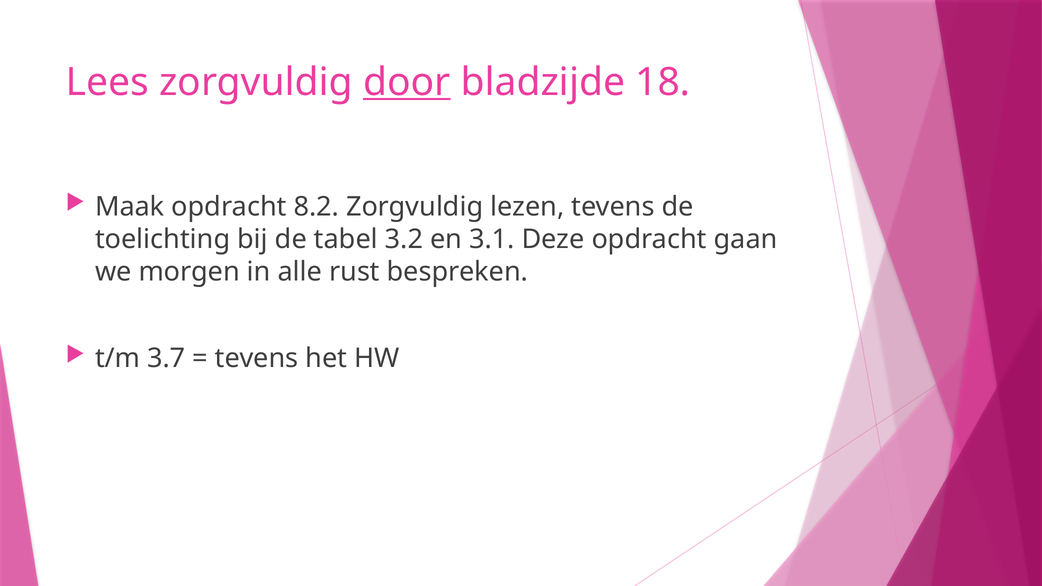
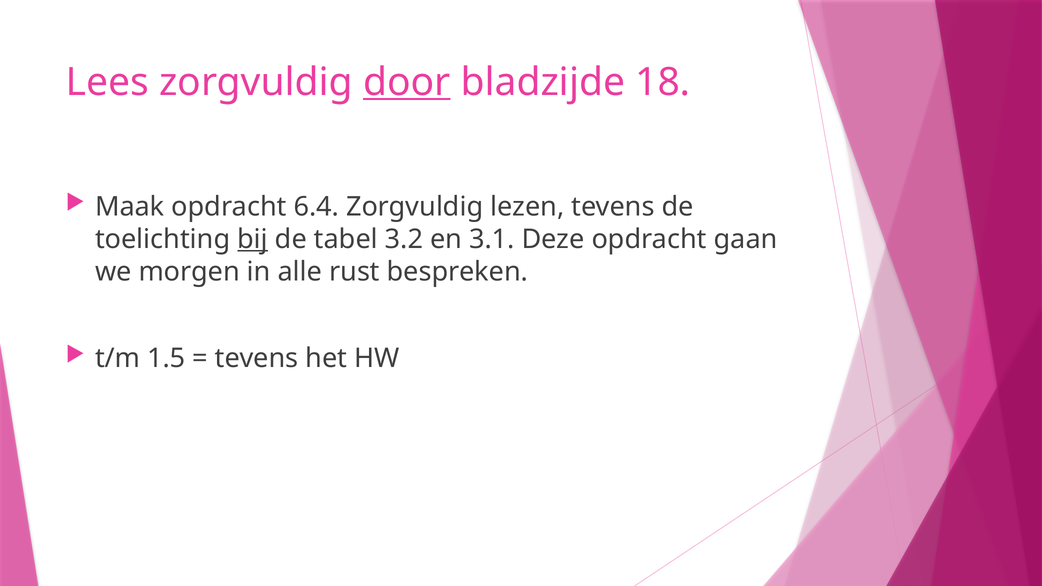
8.2: 8.2 -> 6.4 (316, 207)
bij underline: none -> present (253, 239)
3.7: 3.7 -> 1.5 (166, 359)
